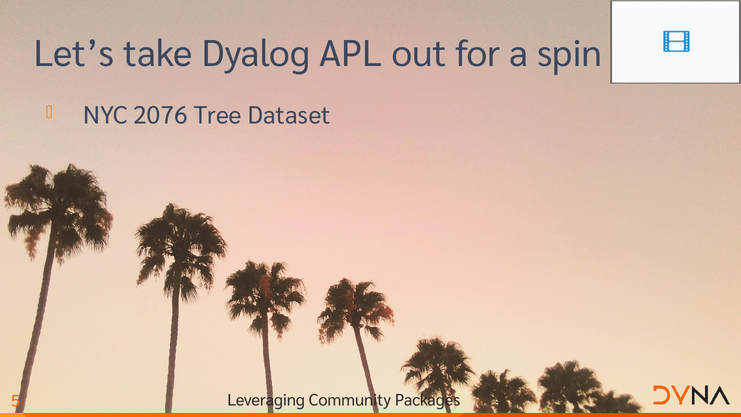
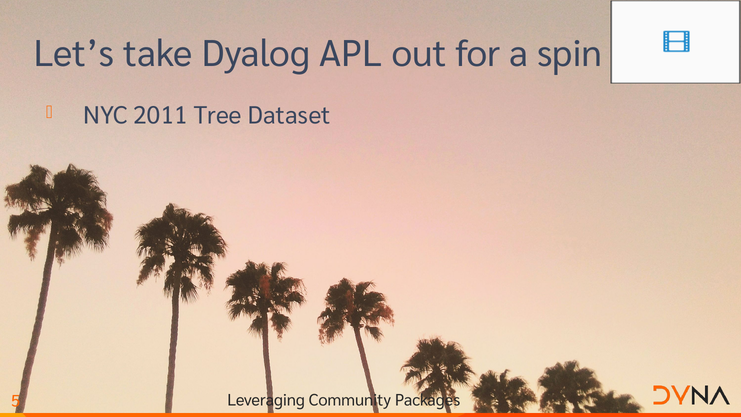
2076: 2076 -> 2011 (161, 116)
